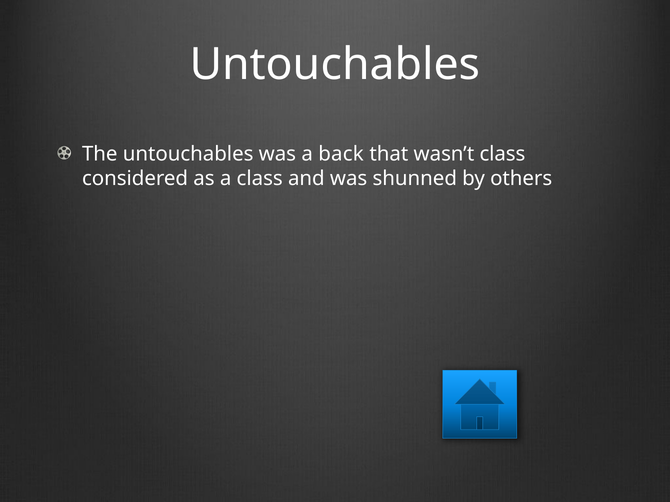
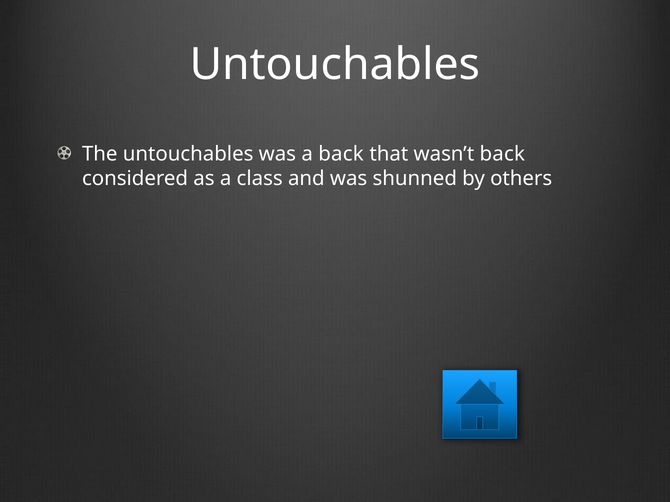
wasn’t class: class -> back (502, 154)
